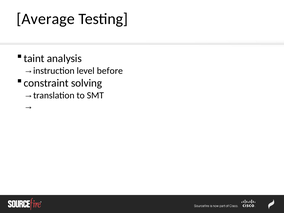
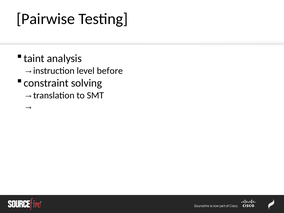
Average: Average -> Pairwise (46, 19)
